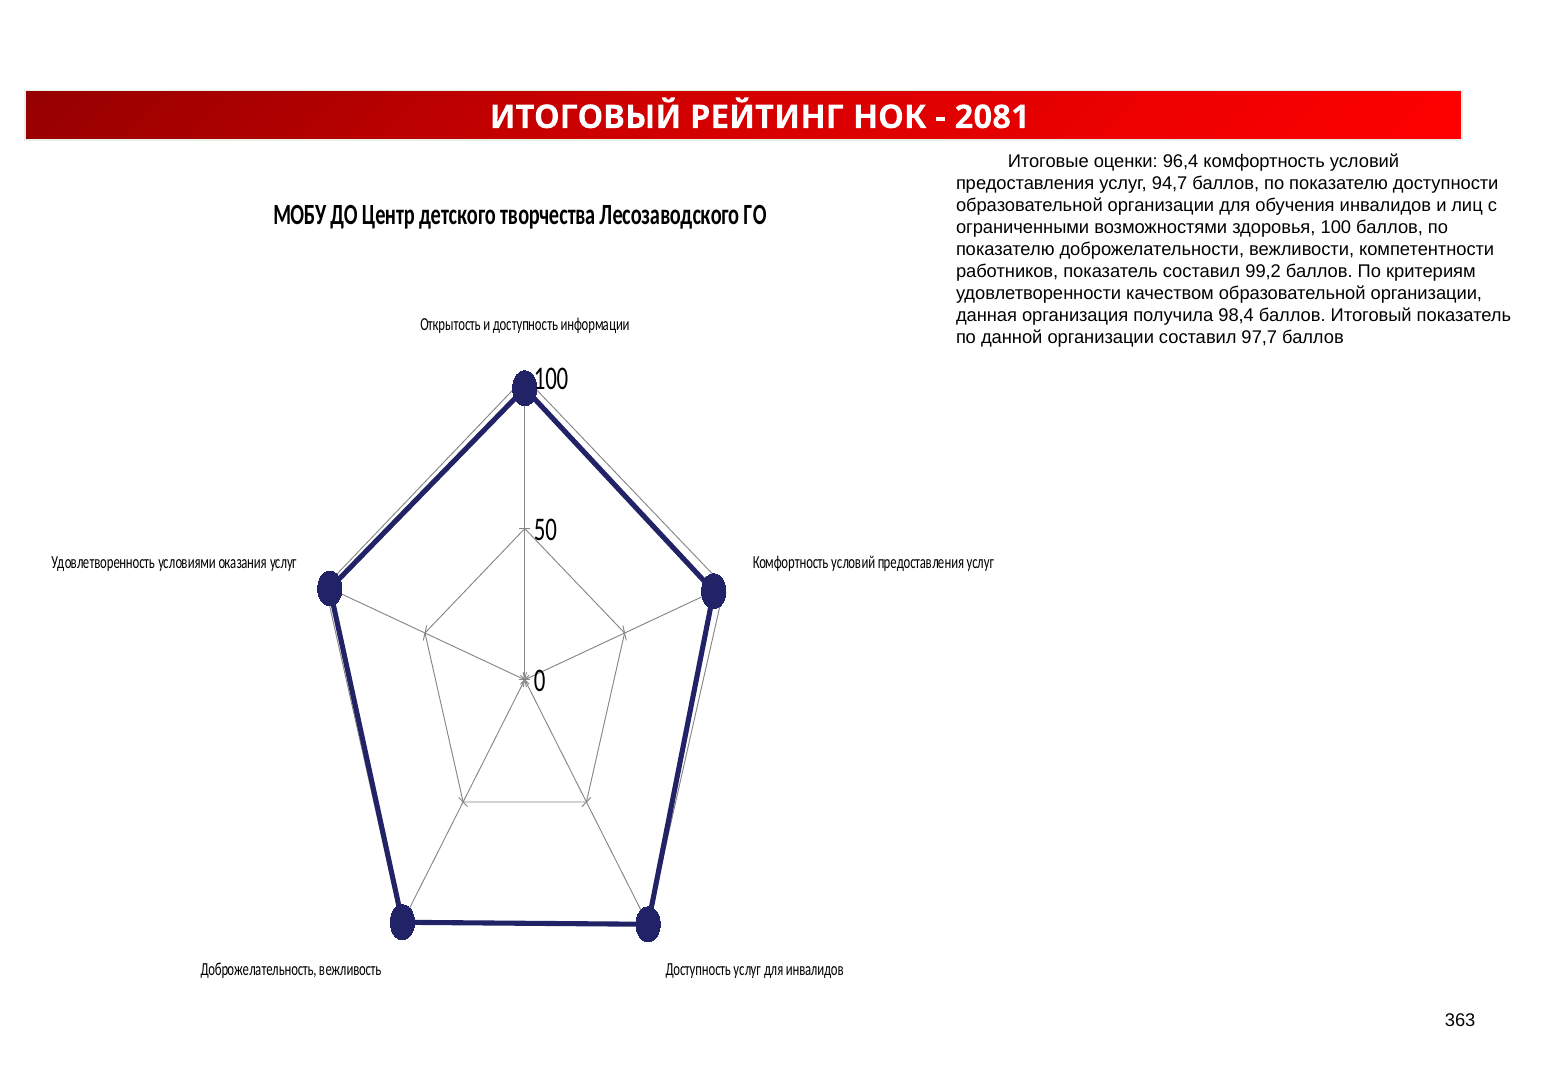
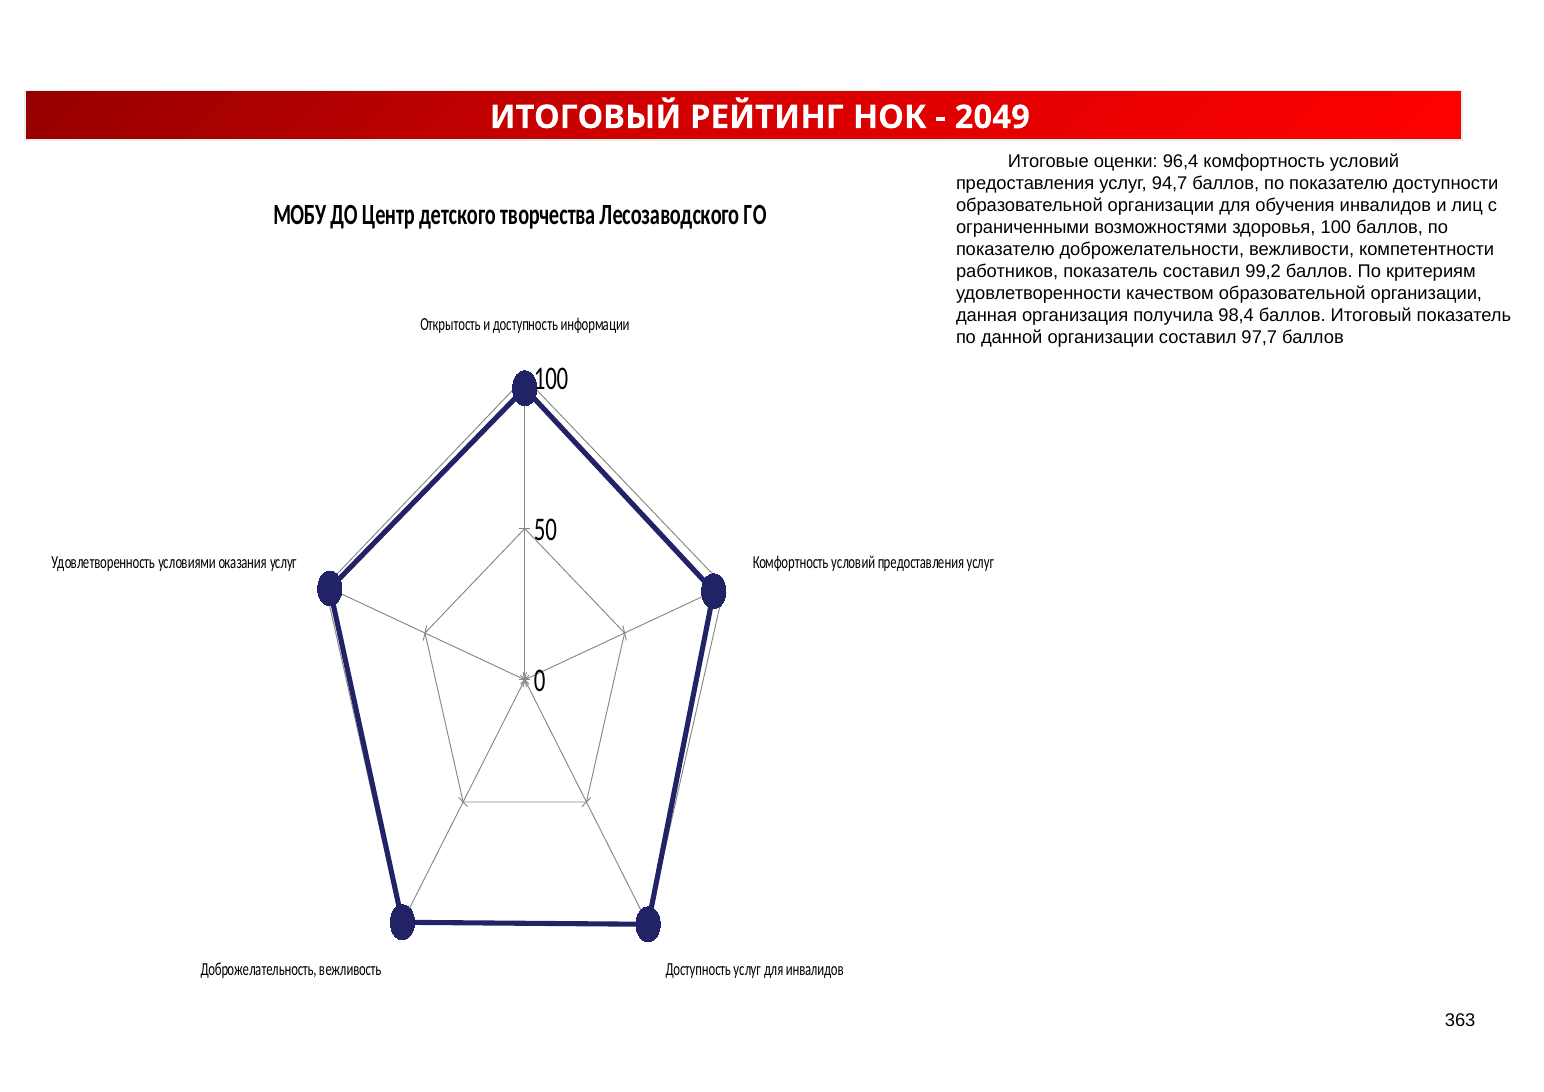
2081: 2081 -> 2049 (992, 117)
